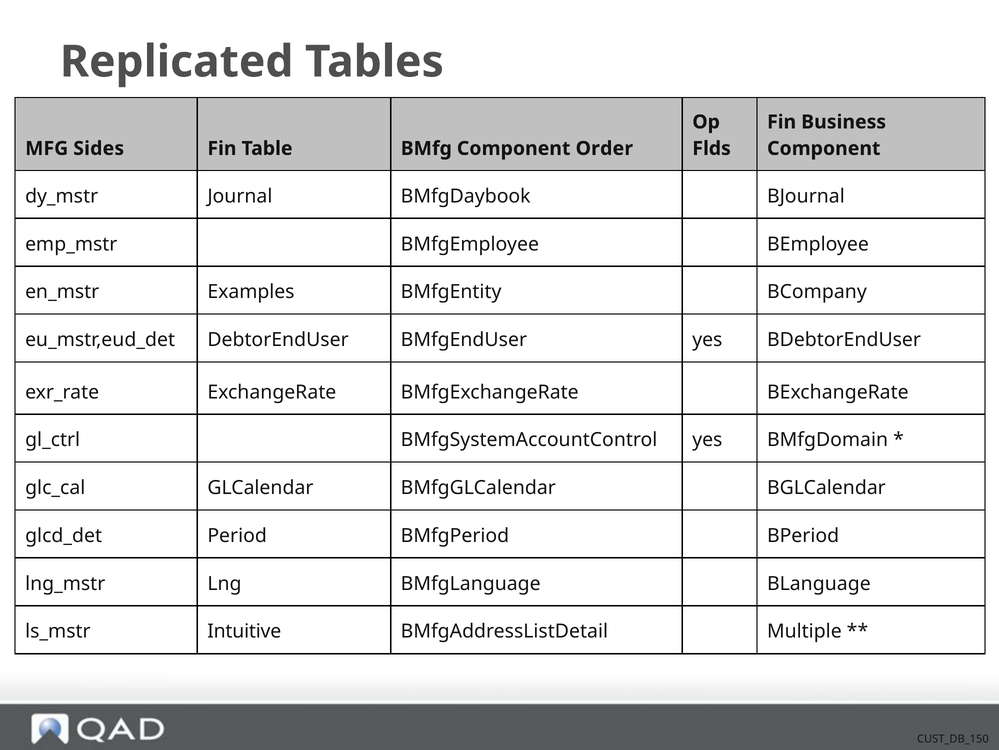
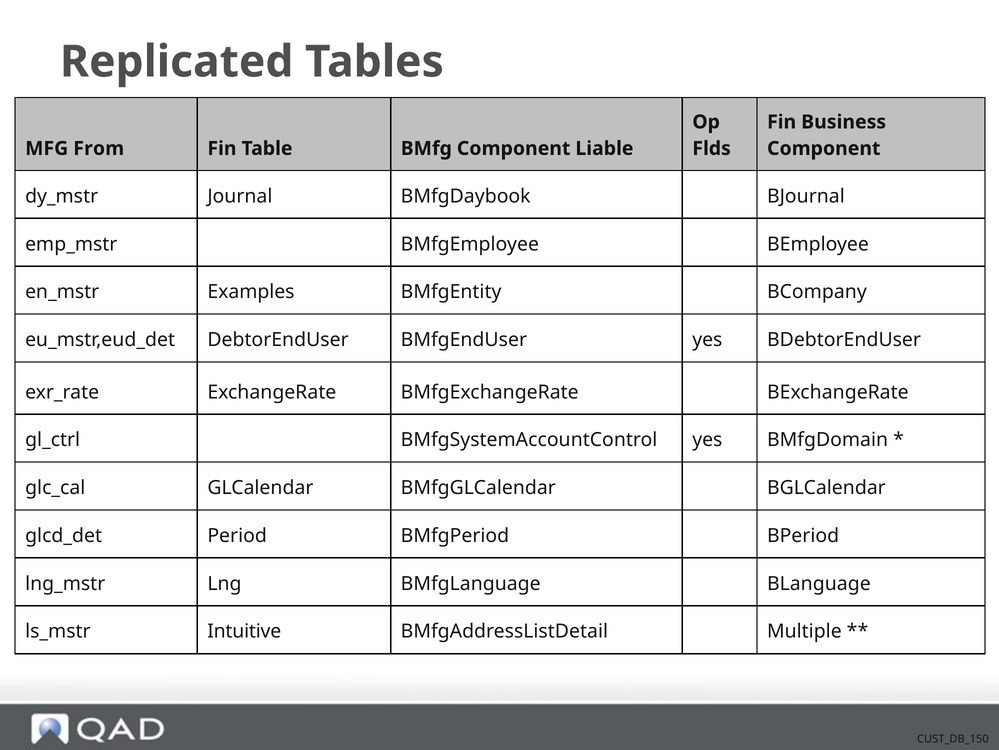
Sides: Sides -> From (99, 148)
Order: Order -> Liable (604, 148)
